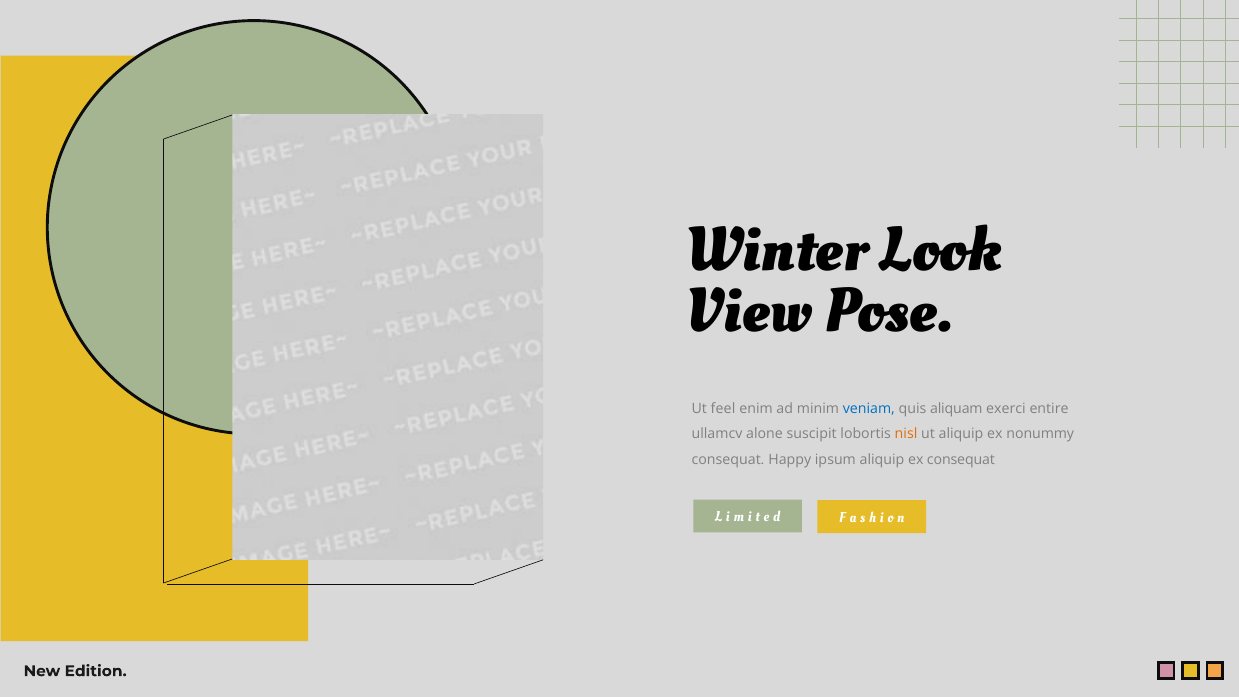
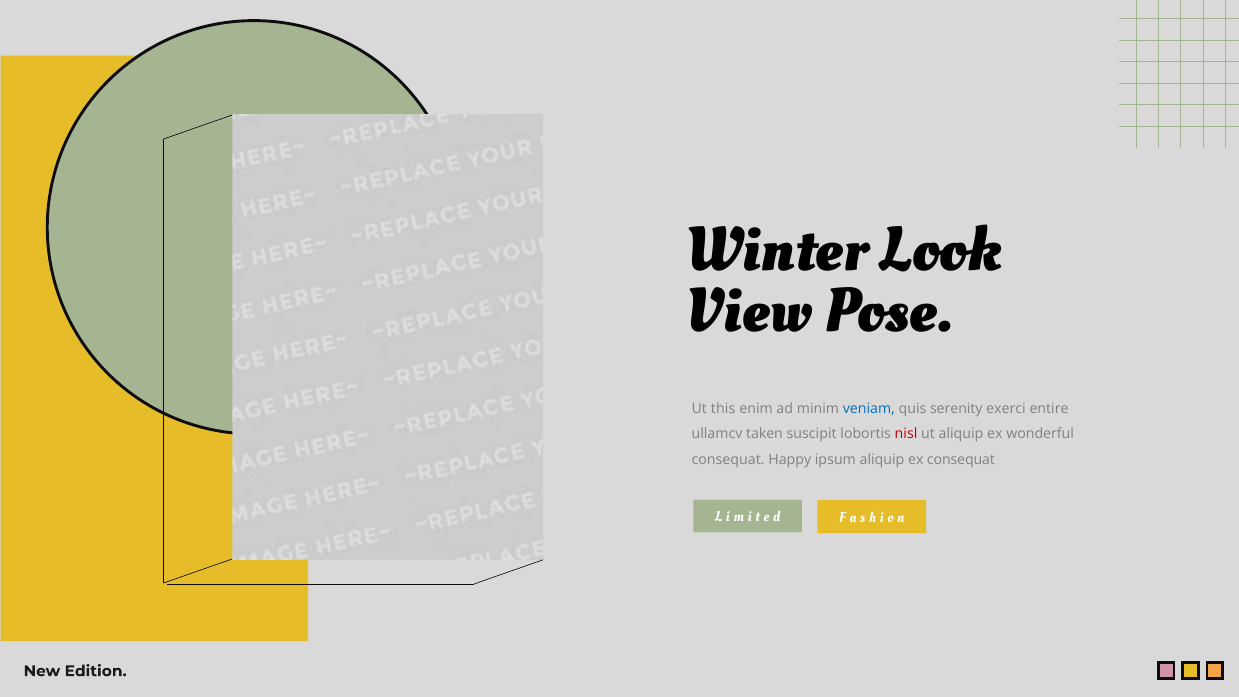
feel: feel -> this (723, 408)
aliquam: aliquam -> serenity (956, 408)
alone: alone -> taken (765, 434)
nisl colour: orange -> red (906, 434)
nonummy: nonummy -> wonderful (1040, 434)
